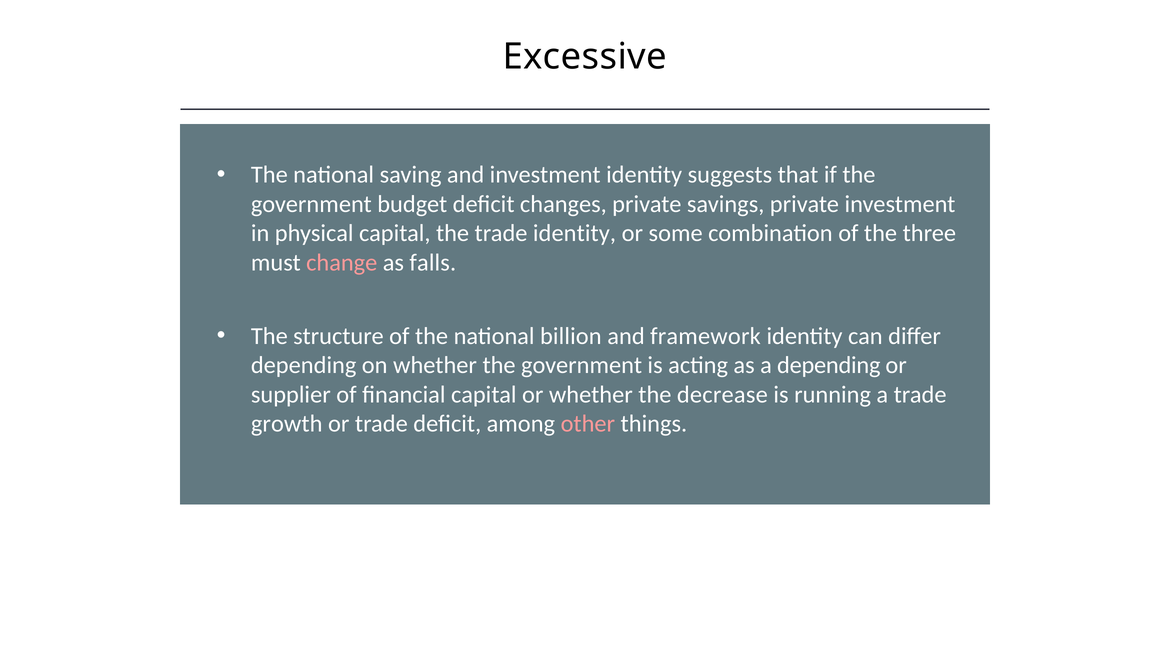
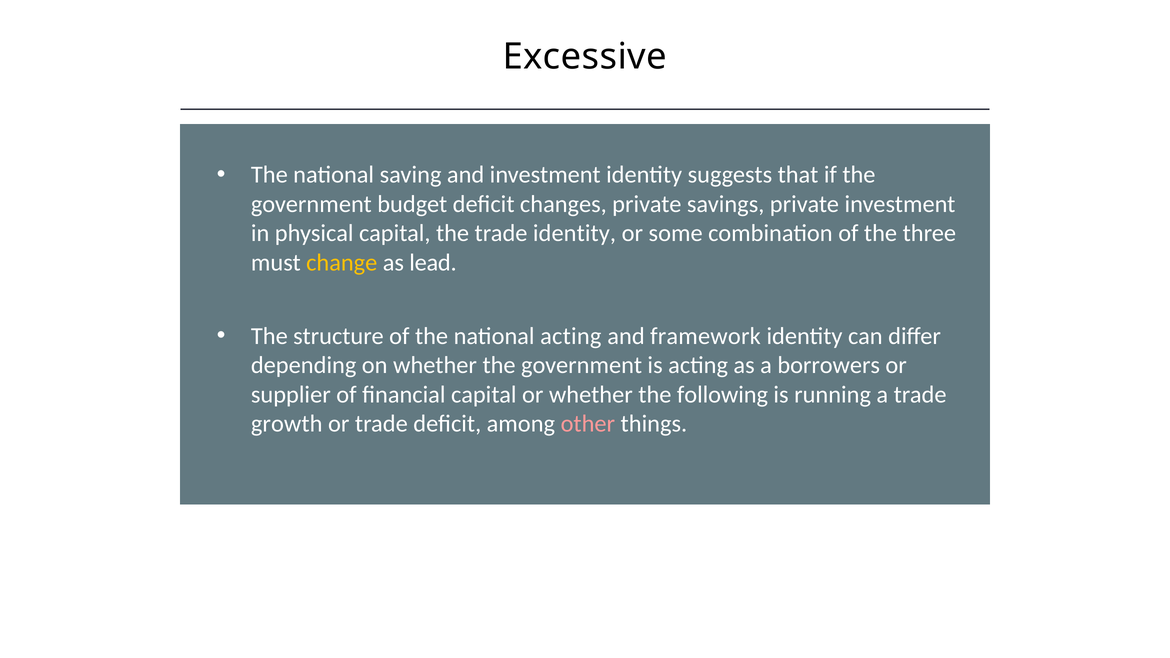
change colour: pink -> yellow (342, 263)
falls: falls -> lead (433, 263)
national billion: billion -> acting (571, 336)
a depending: depending -> borrowers (829, 365)
decrease: decrease -> following (723, 395)
